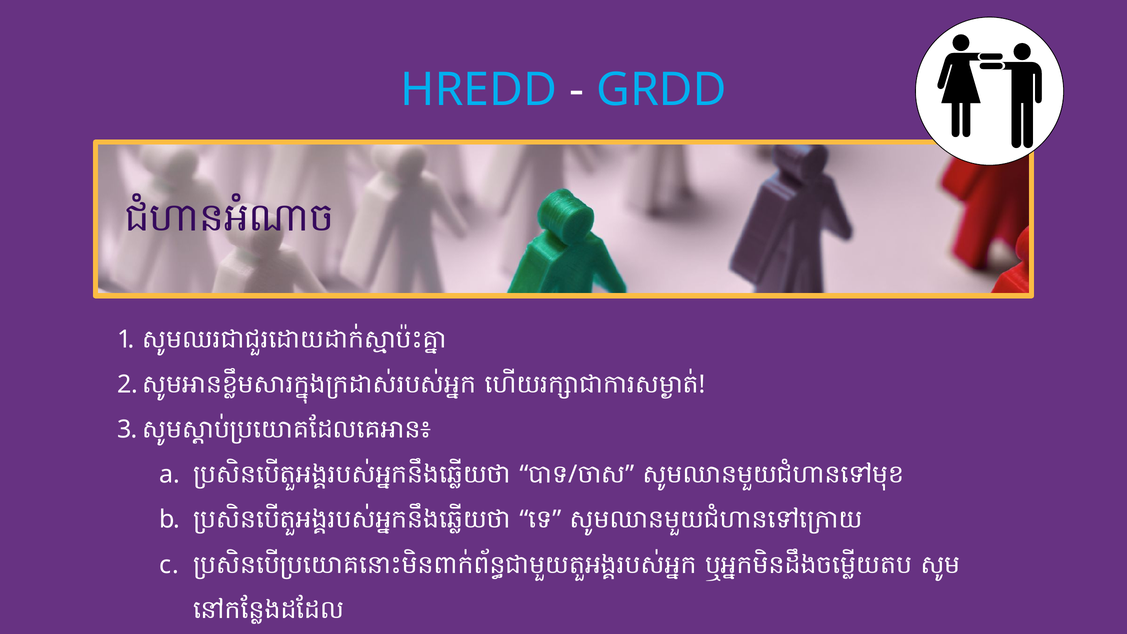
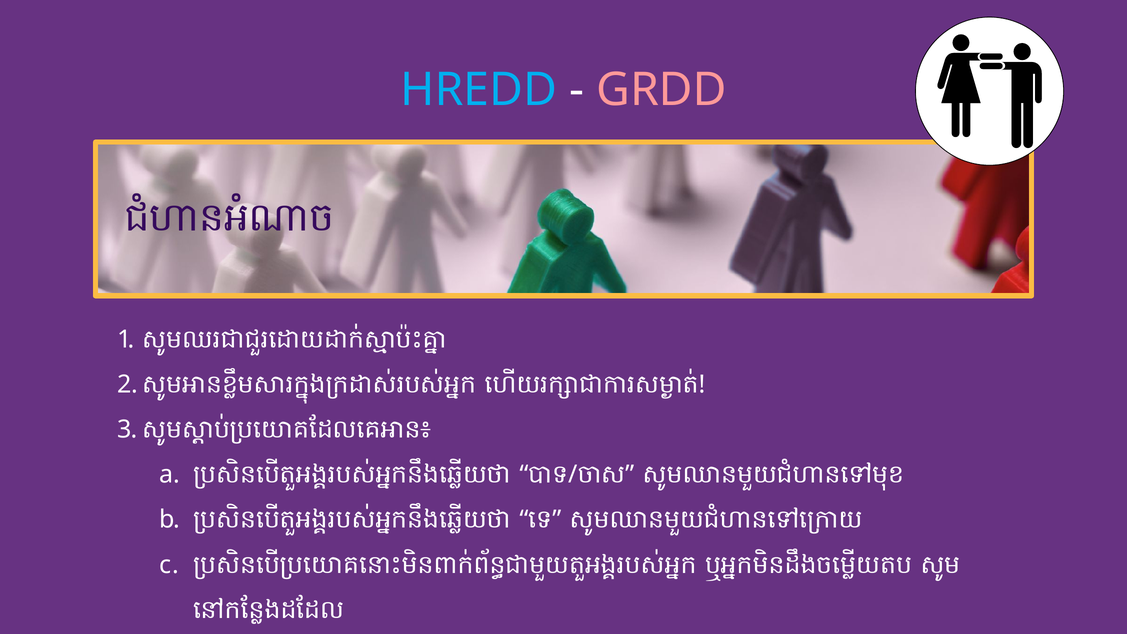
GRDD colour: light blue -> pink (662, 90)
